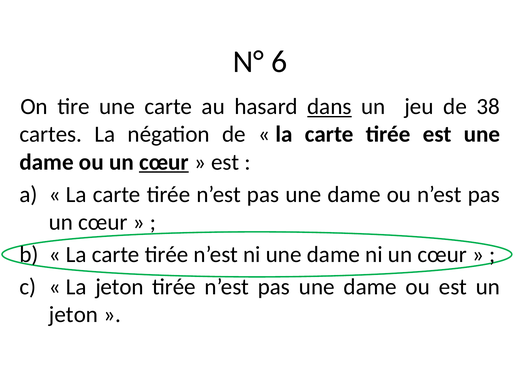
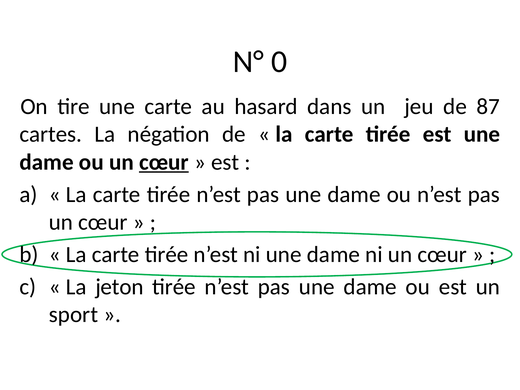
6: 6 -> 0 (279, 62)
dans underline: present -> none (329, 107)
38: 38 -> 87 (488, 107)
jeton: jeton -> sport (73, 315)
